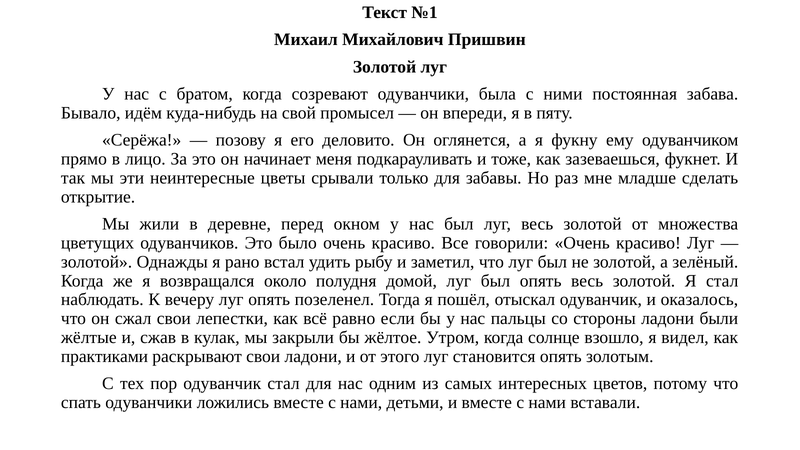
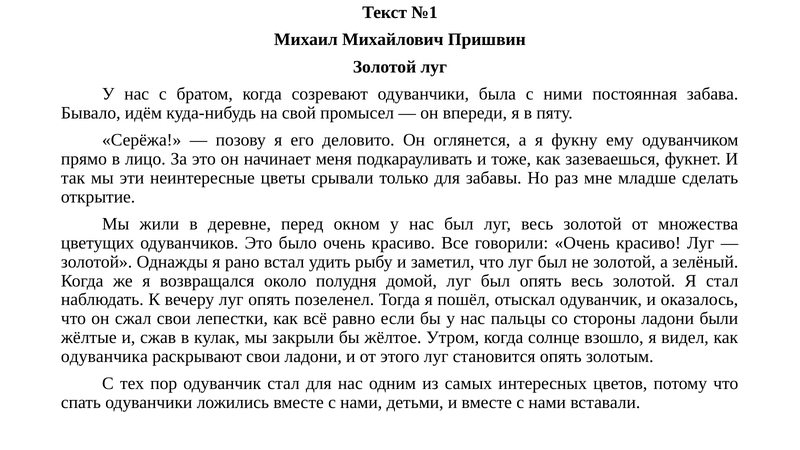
практиками: практиками -> одуванчика (104, 356)
